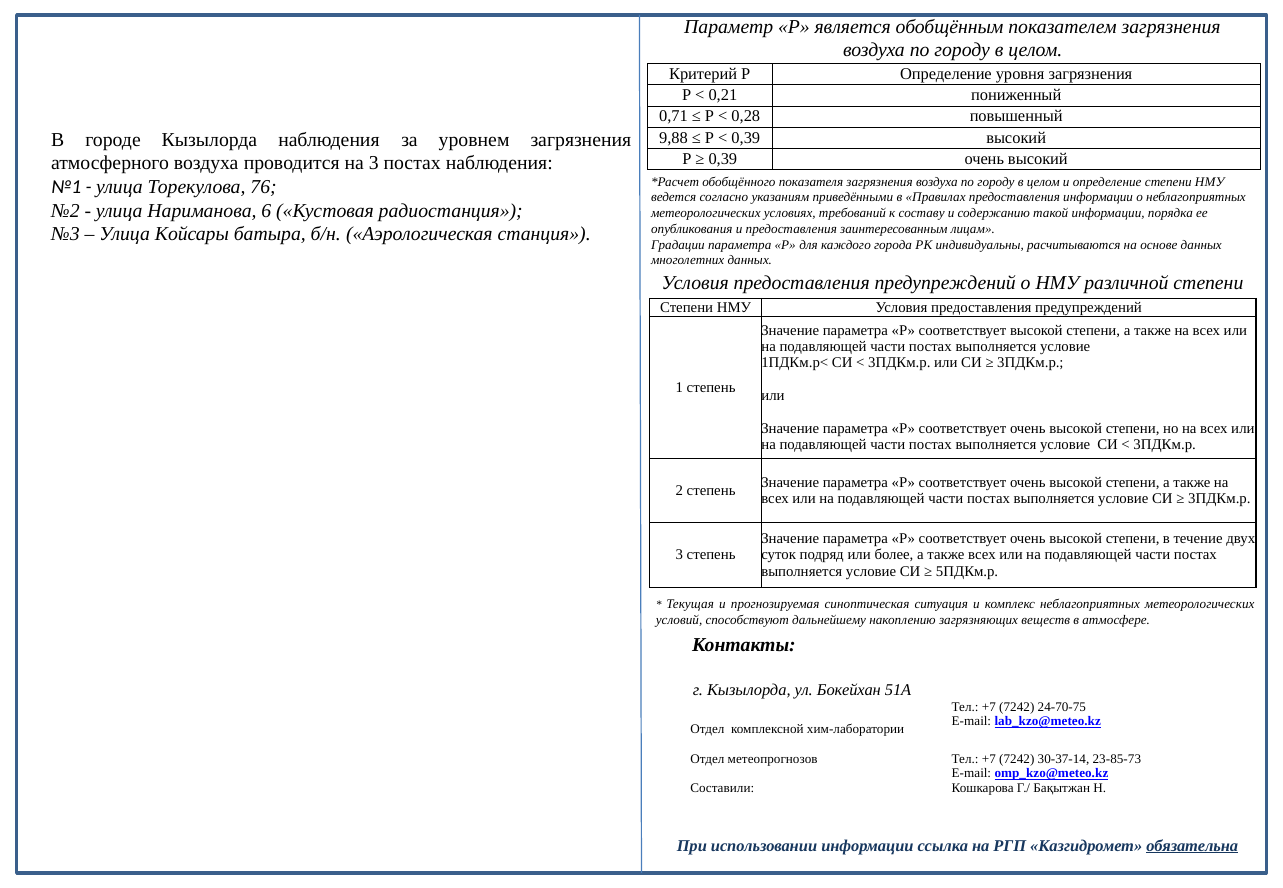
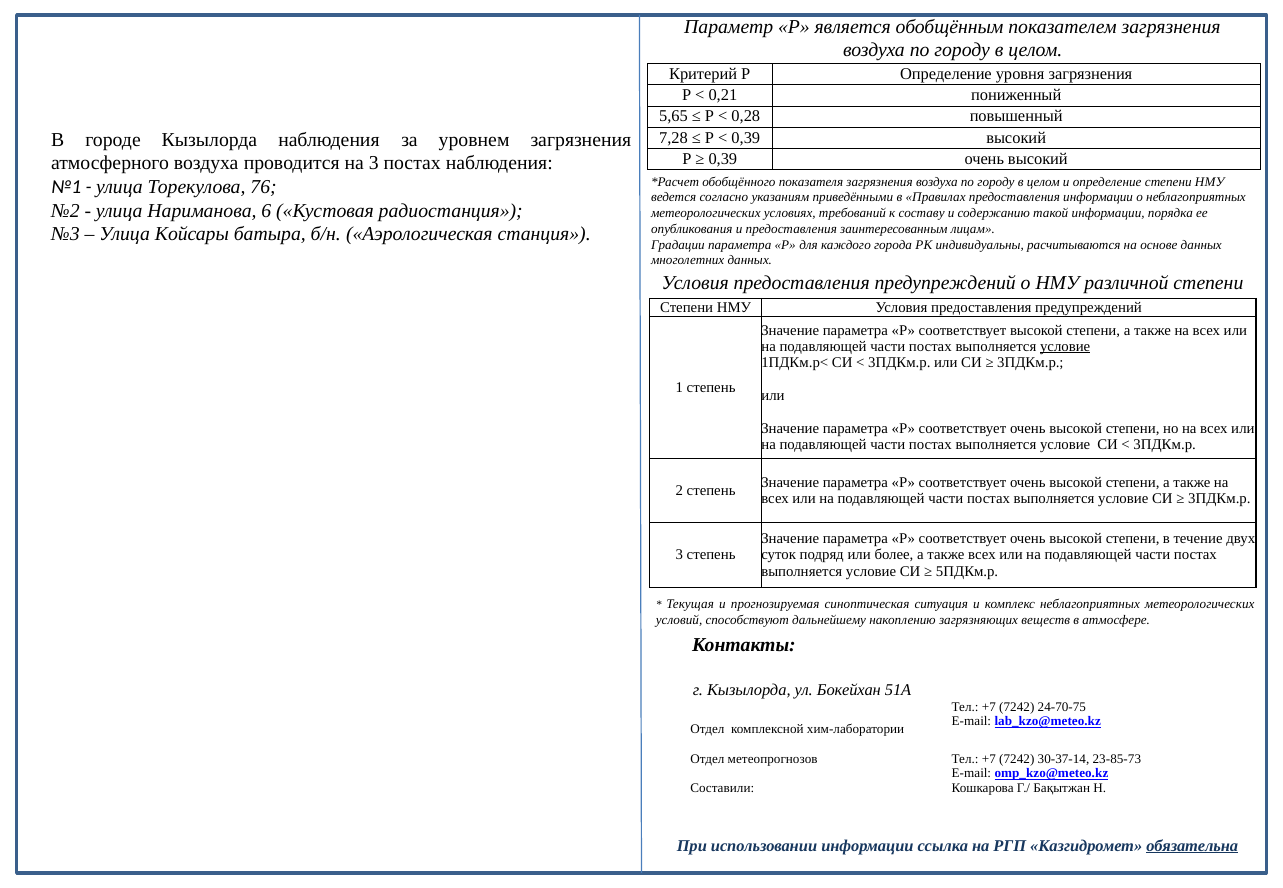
0,71: 0,71 -> 5,65 (674, 116)
9,88: 9,88 -> 7,28 (674, 138)
условие underline: none -> present (1065, 347)
